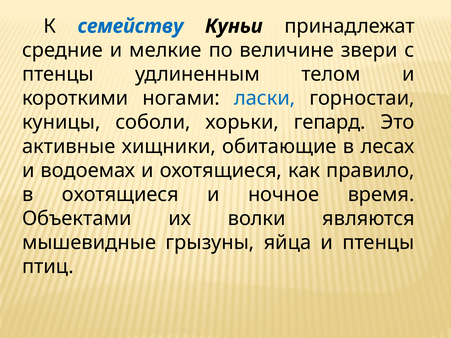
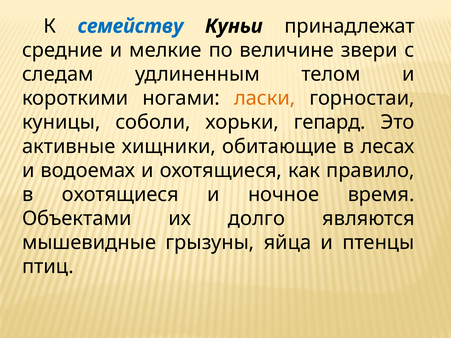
птенцы: птенцы -> следам (58, 74)
ласки colour: blue -> orange (265, 98)
волки: волки -> долго (257, 219)
